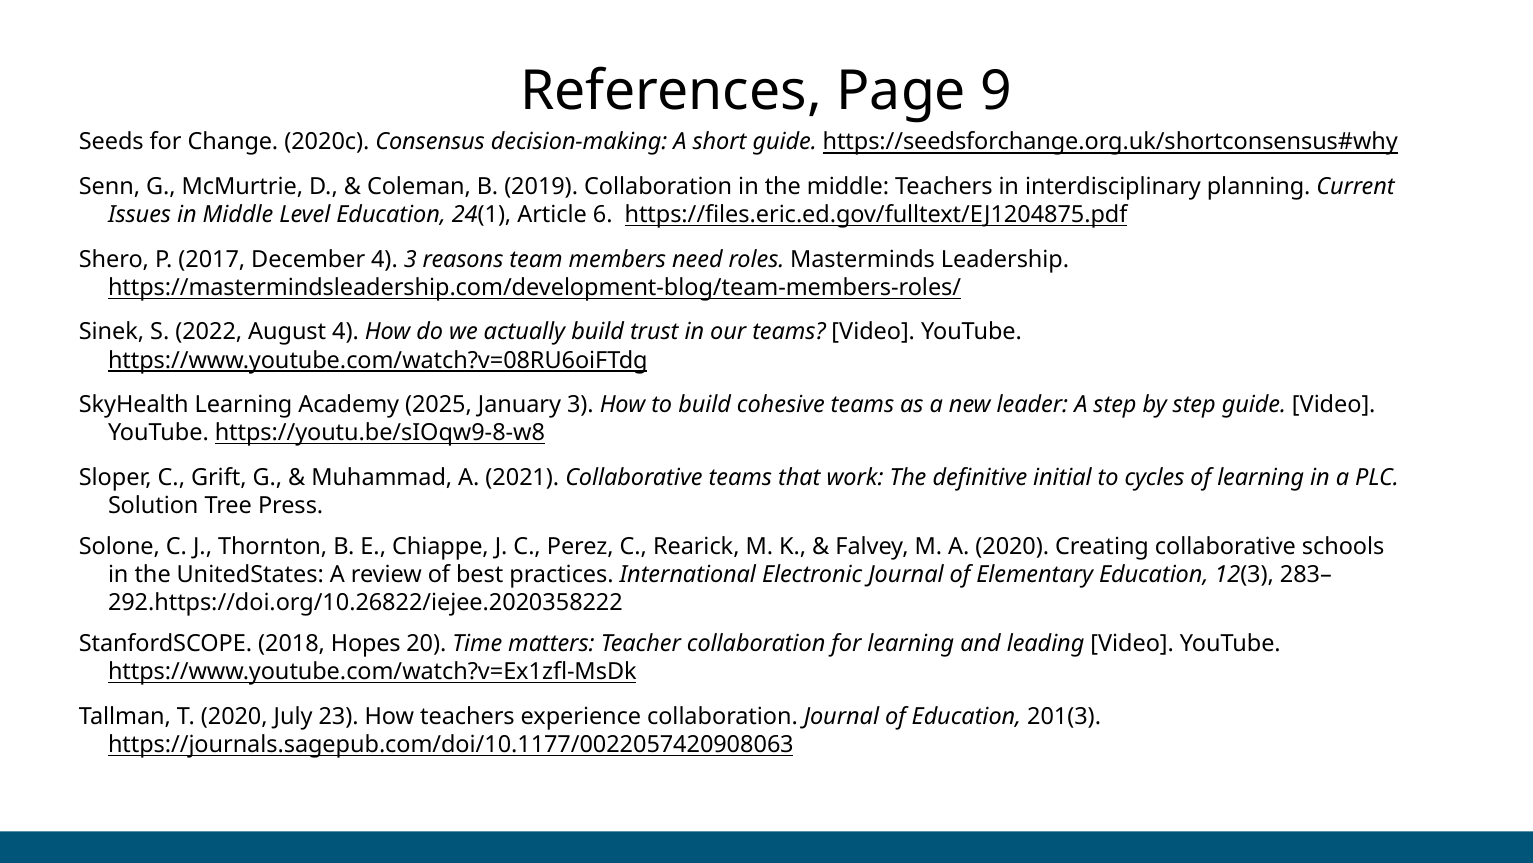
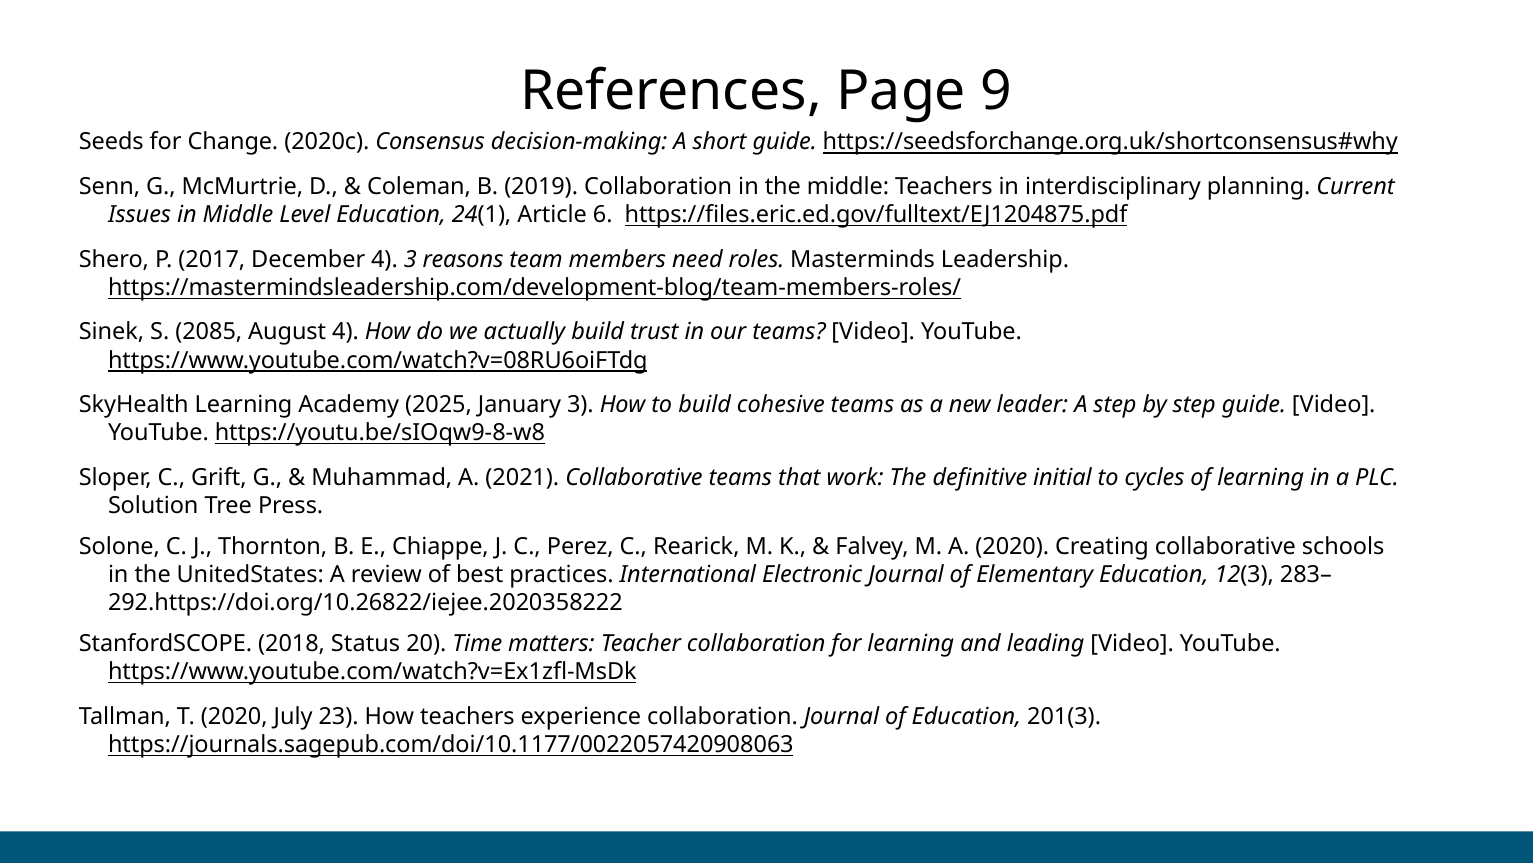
2022: 2022 -> 2085 (209, 332)
Hopes: Hopes -> Status (366, 643)
